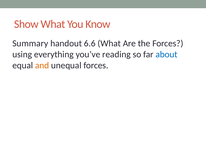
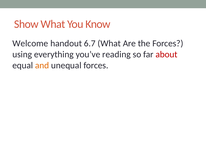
Summary: Summary -> Welcome (30, 43)
6.6: 6.6 -> 6.7 (90, 43)
about colour: blue -> red (166, 54)
